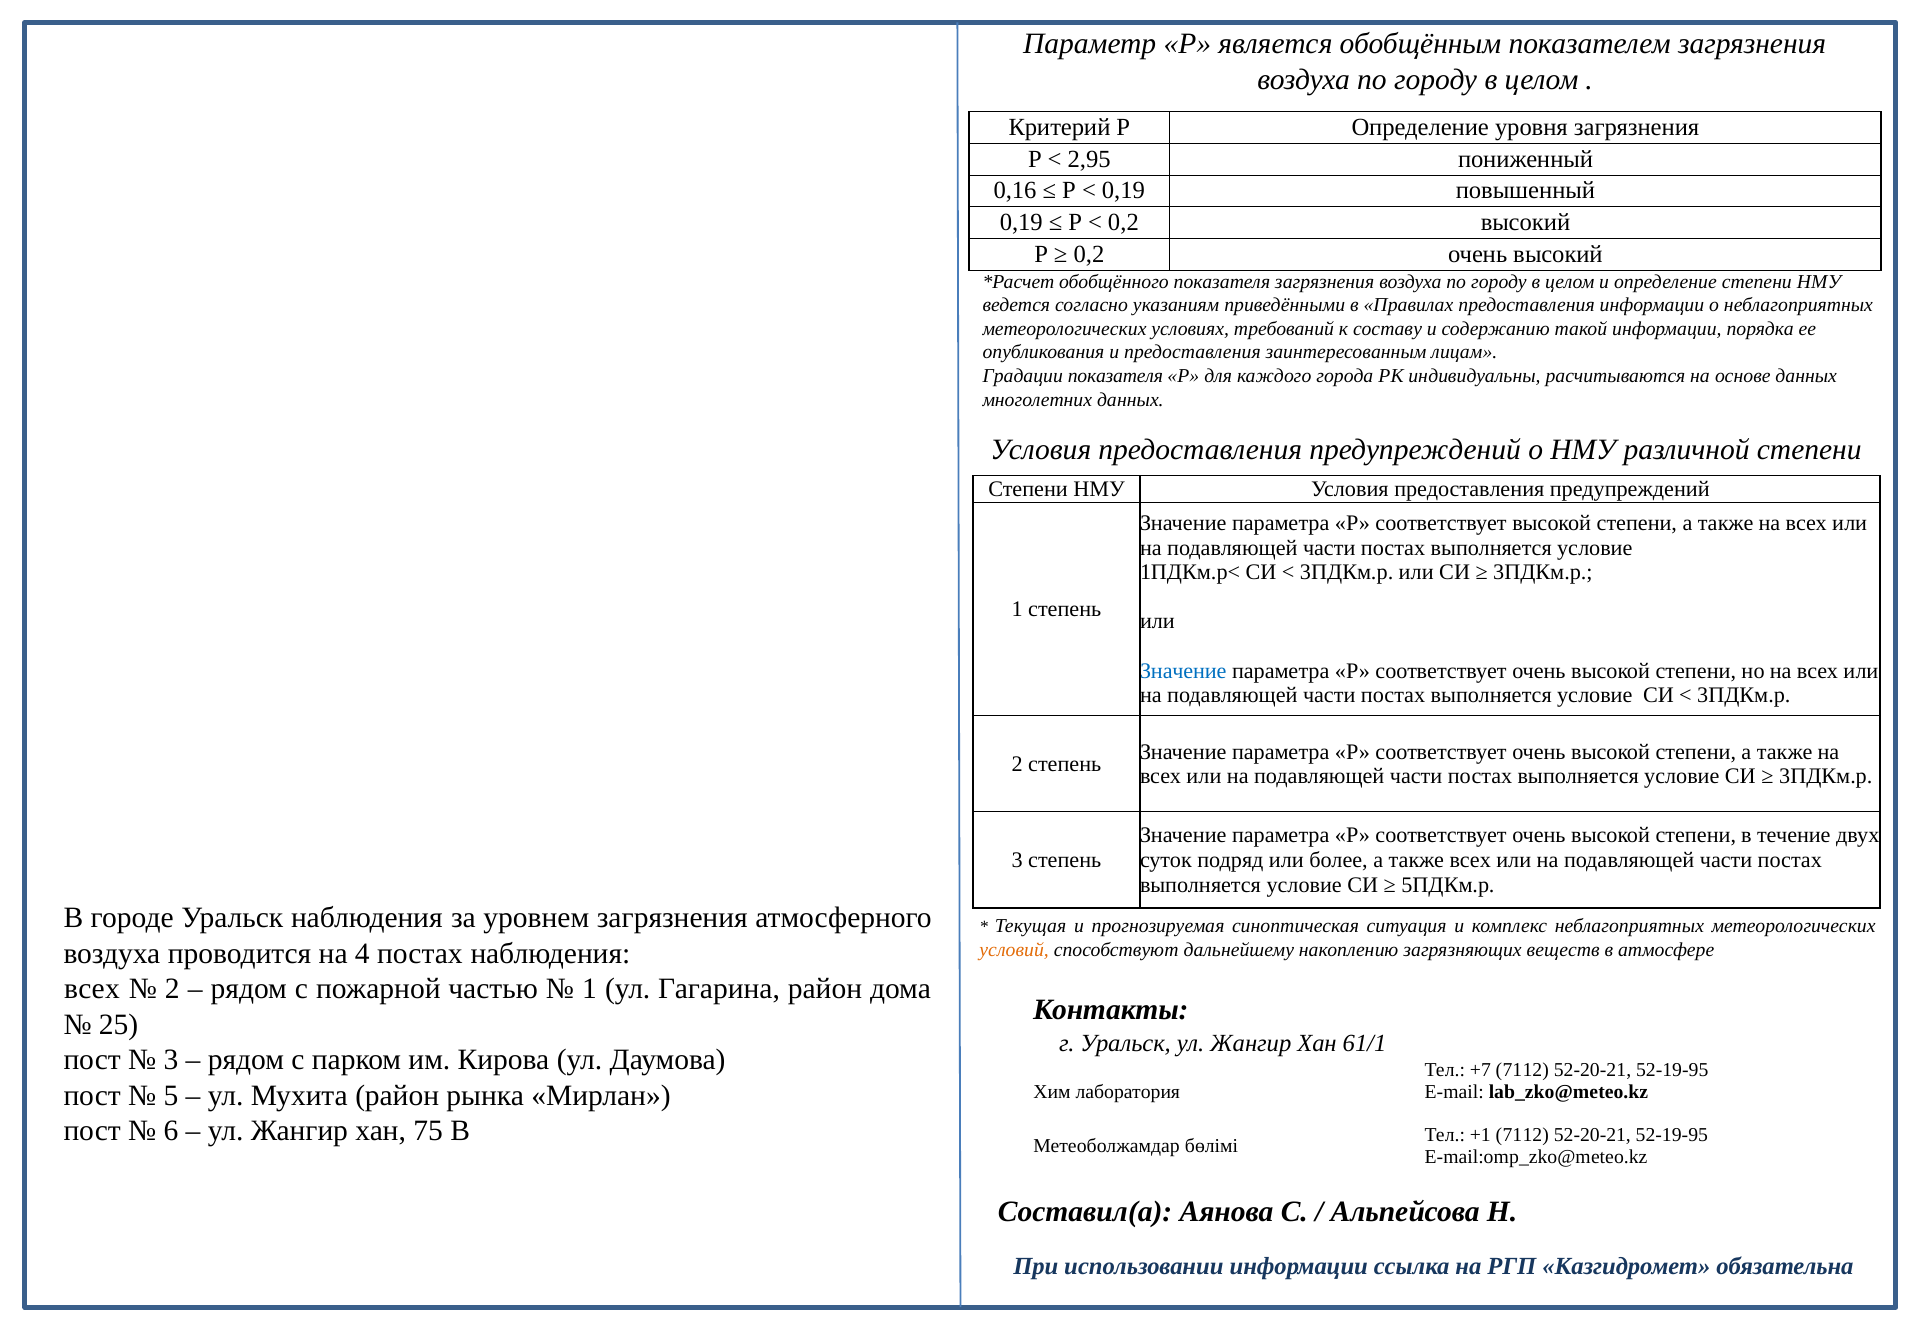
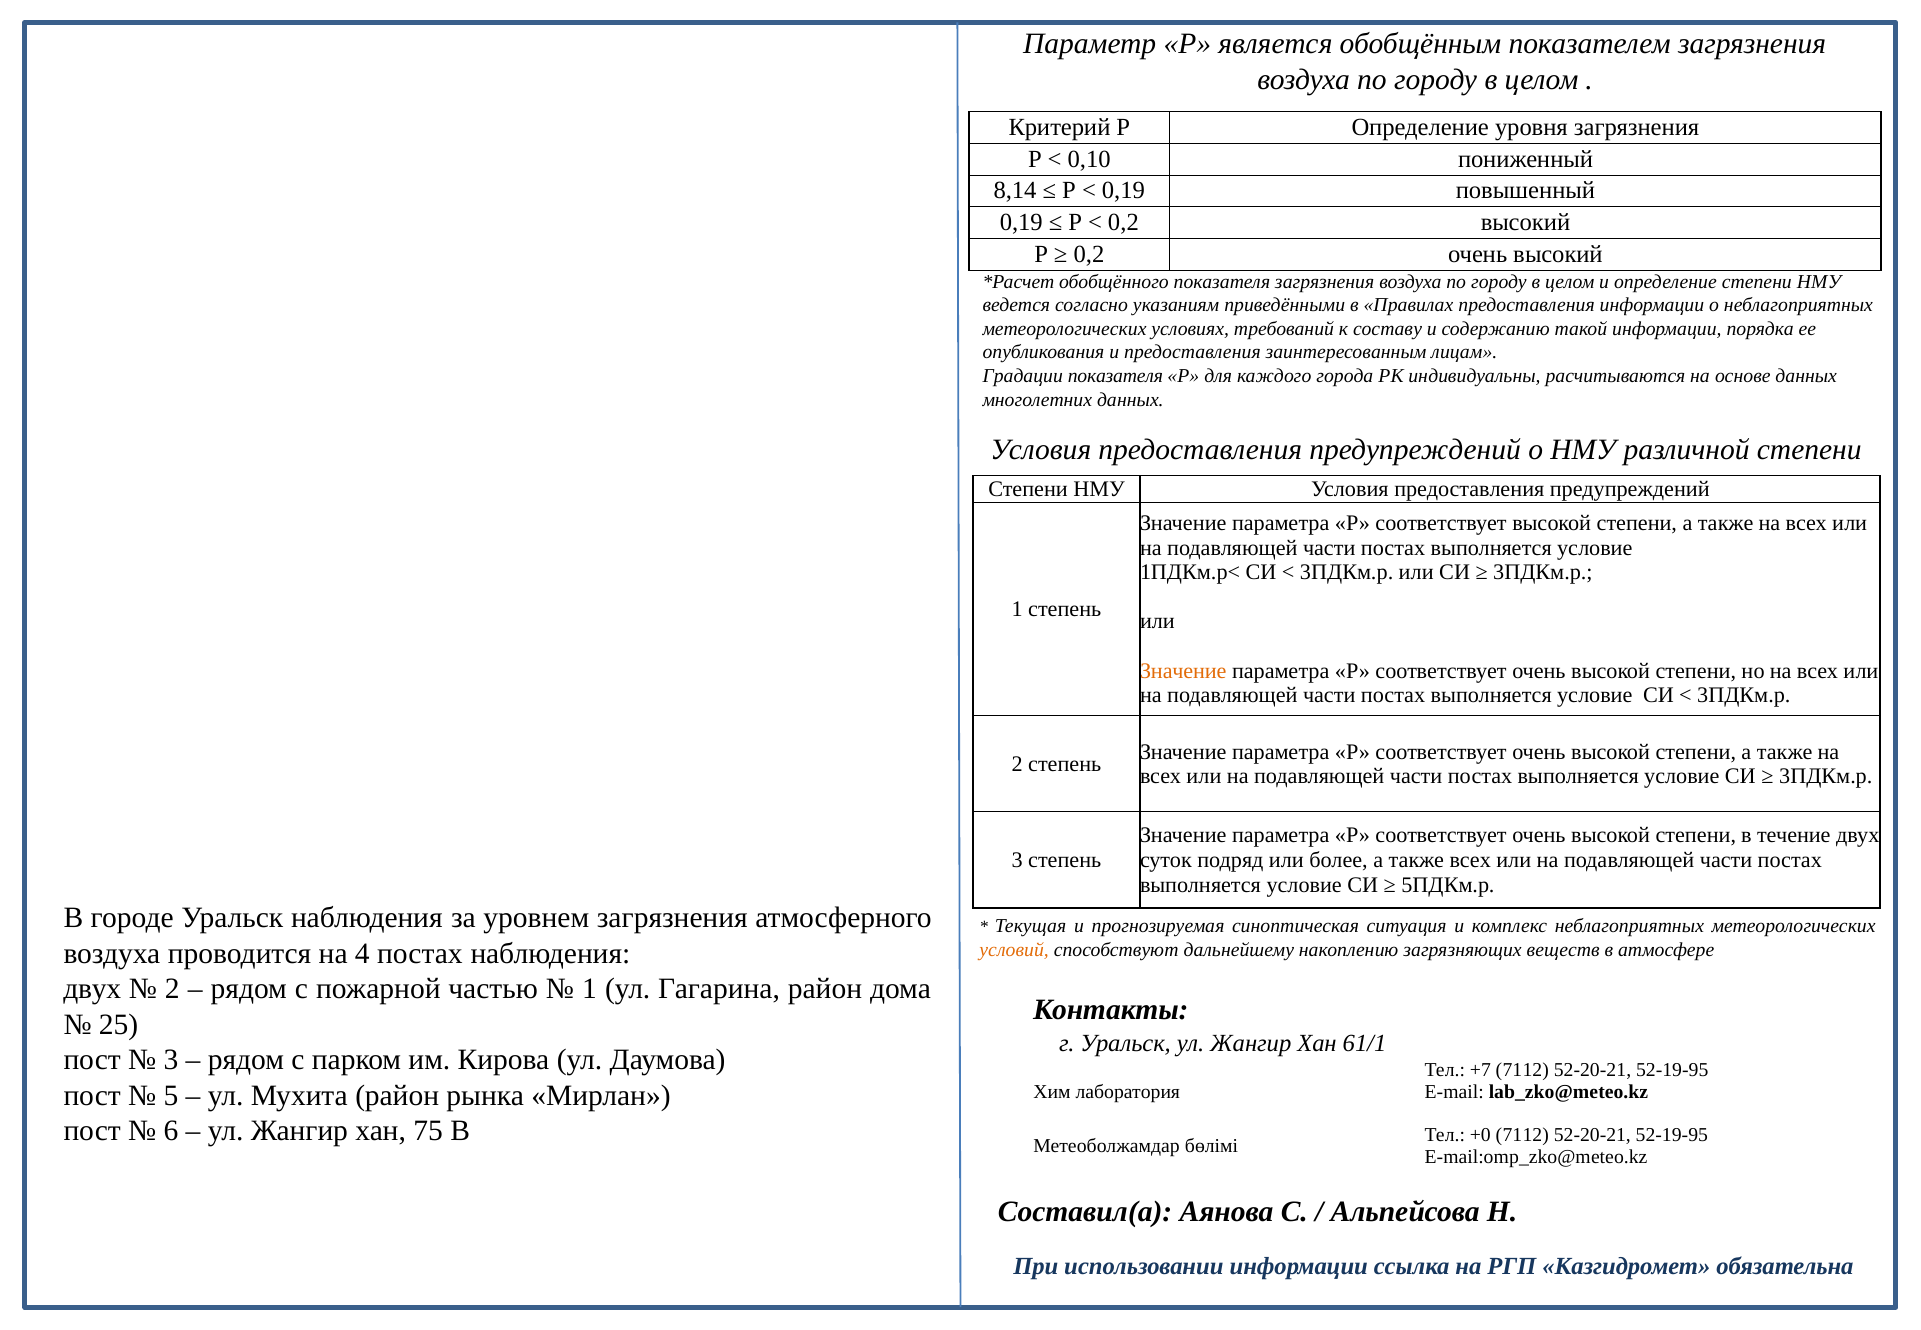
2,95: 2,95 -> 0,10 (1089, 159)
0,16: 0,16 -> 8,14 (1015, 191)
Значение colour: blue -> orange (1183, 671)
всех: всех -> двух (92, 989)
+1: +1 -> +0 (1480, 1135)
